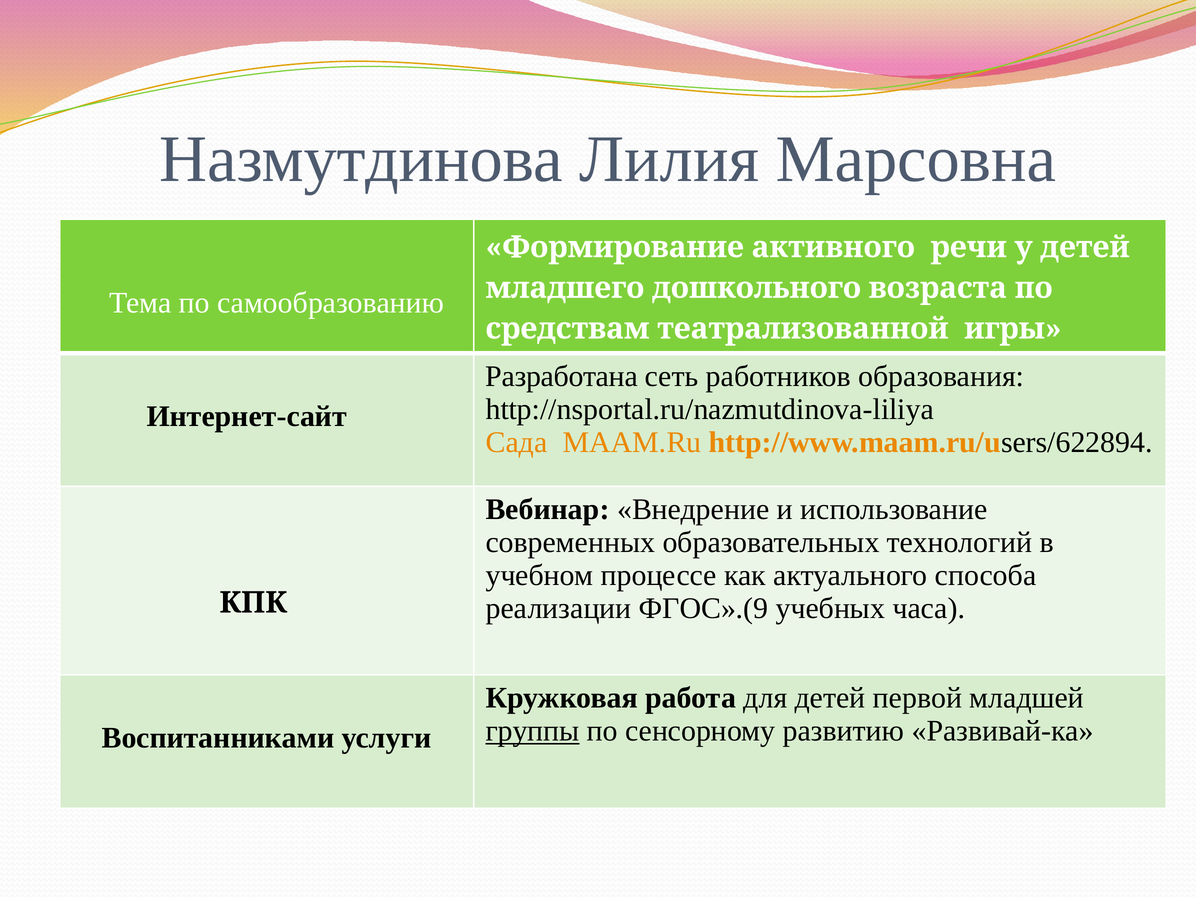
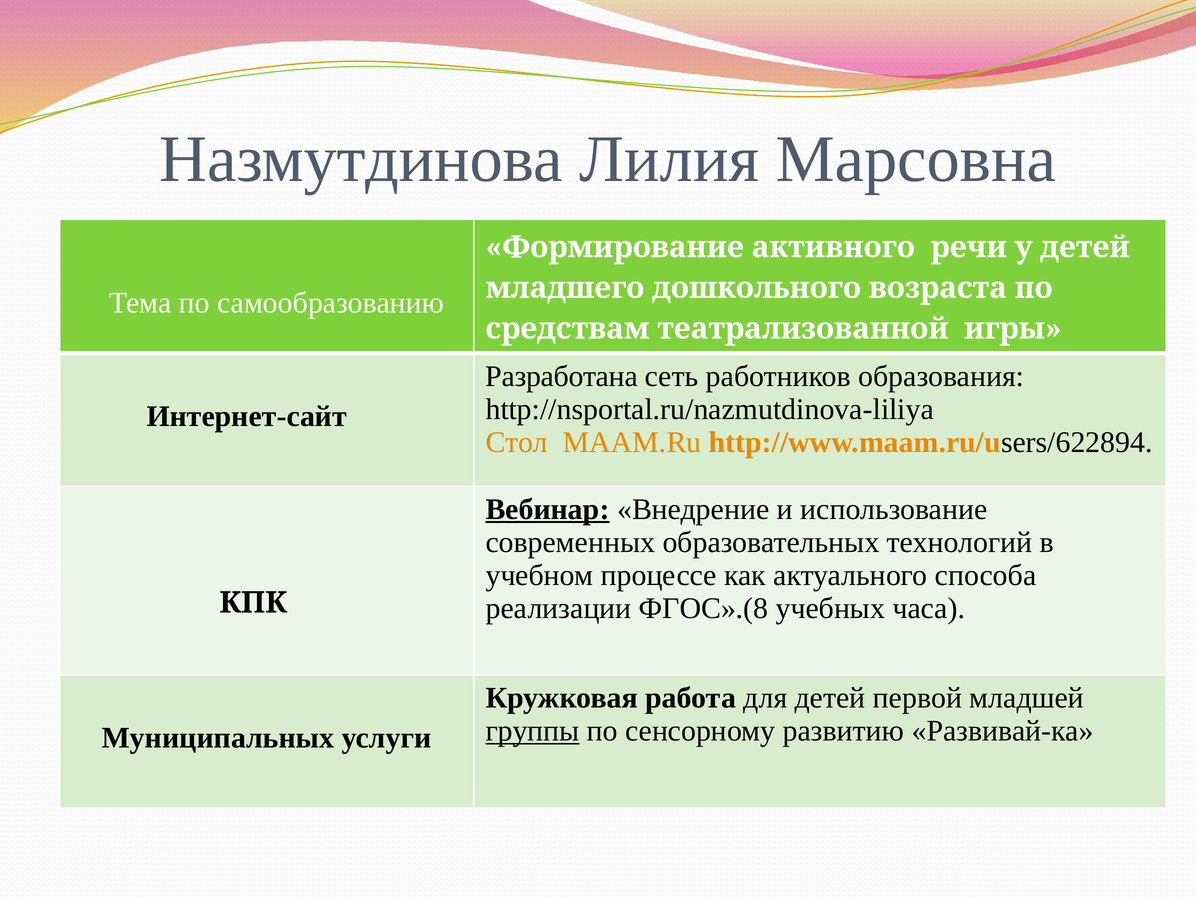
Сада: Сада -> Стол (517, 442)
Вебинар underline: none -> present (548, 509)
ФГОС».(9: ФГОС».(9 -> ФГОС».(8 (704, 609)
Воспитанниками: Воспитанниками -> Муниципальных (218, 738)
